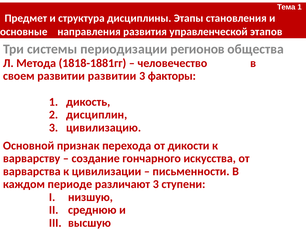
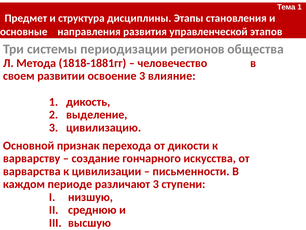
развитии развитии: развитии -> освоение (112, 76)
факторы: факторы -> влияние (172, 76)
дисциплин: дисциплин -> выделение (97, 114)
